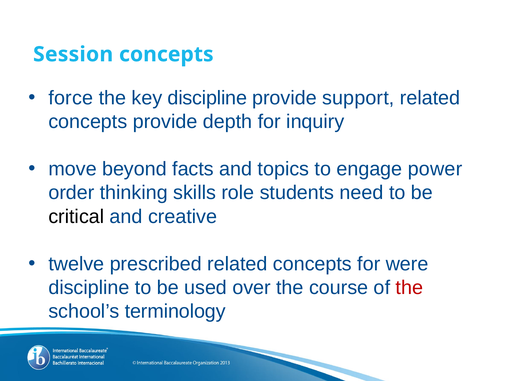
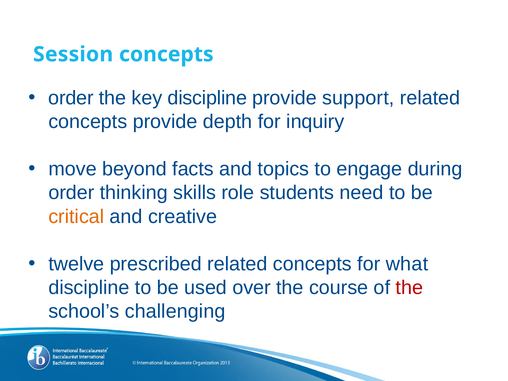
force: force -> order (71, 98)
power: power -> during (435, 169)
critical colour: black -> orange (76, 216)
were: were -> what (407, 264)
terminology: terminology -> challenging (175, 311)
